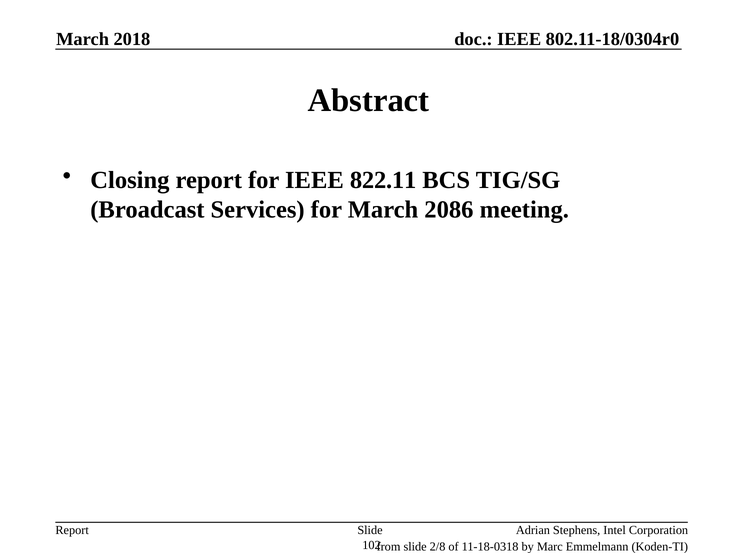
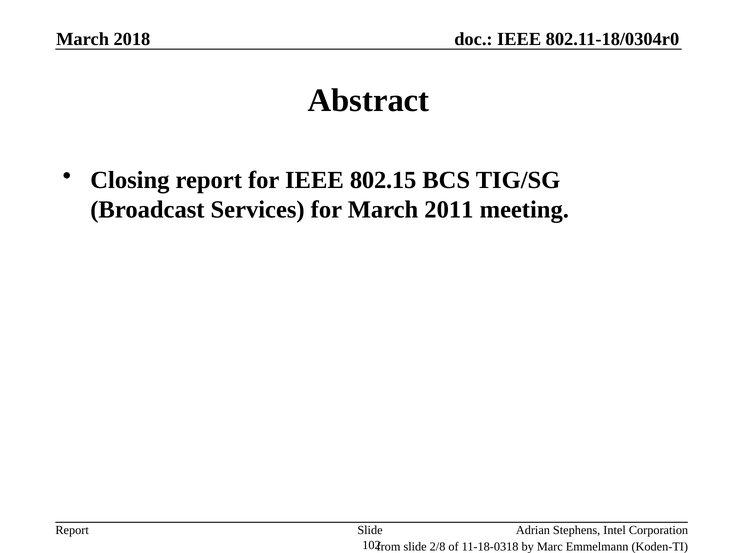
822.11: 822.11 -> 802.15 (383, 180)
2086: 2086 -> 2011 (449, 209)
